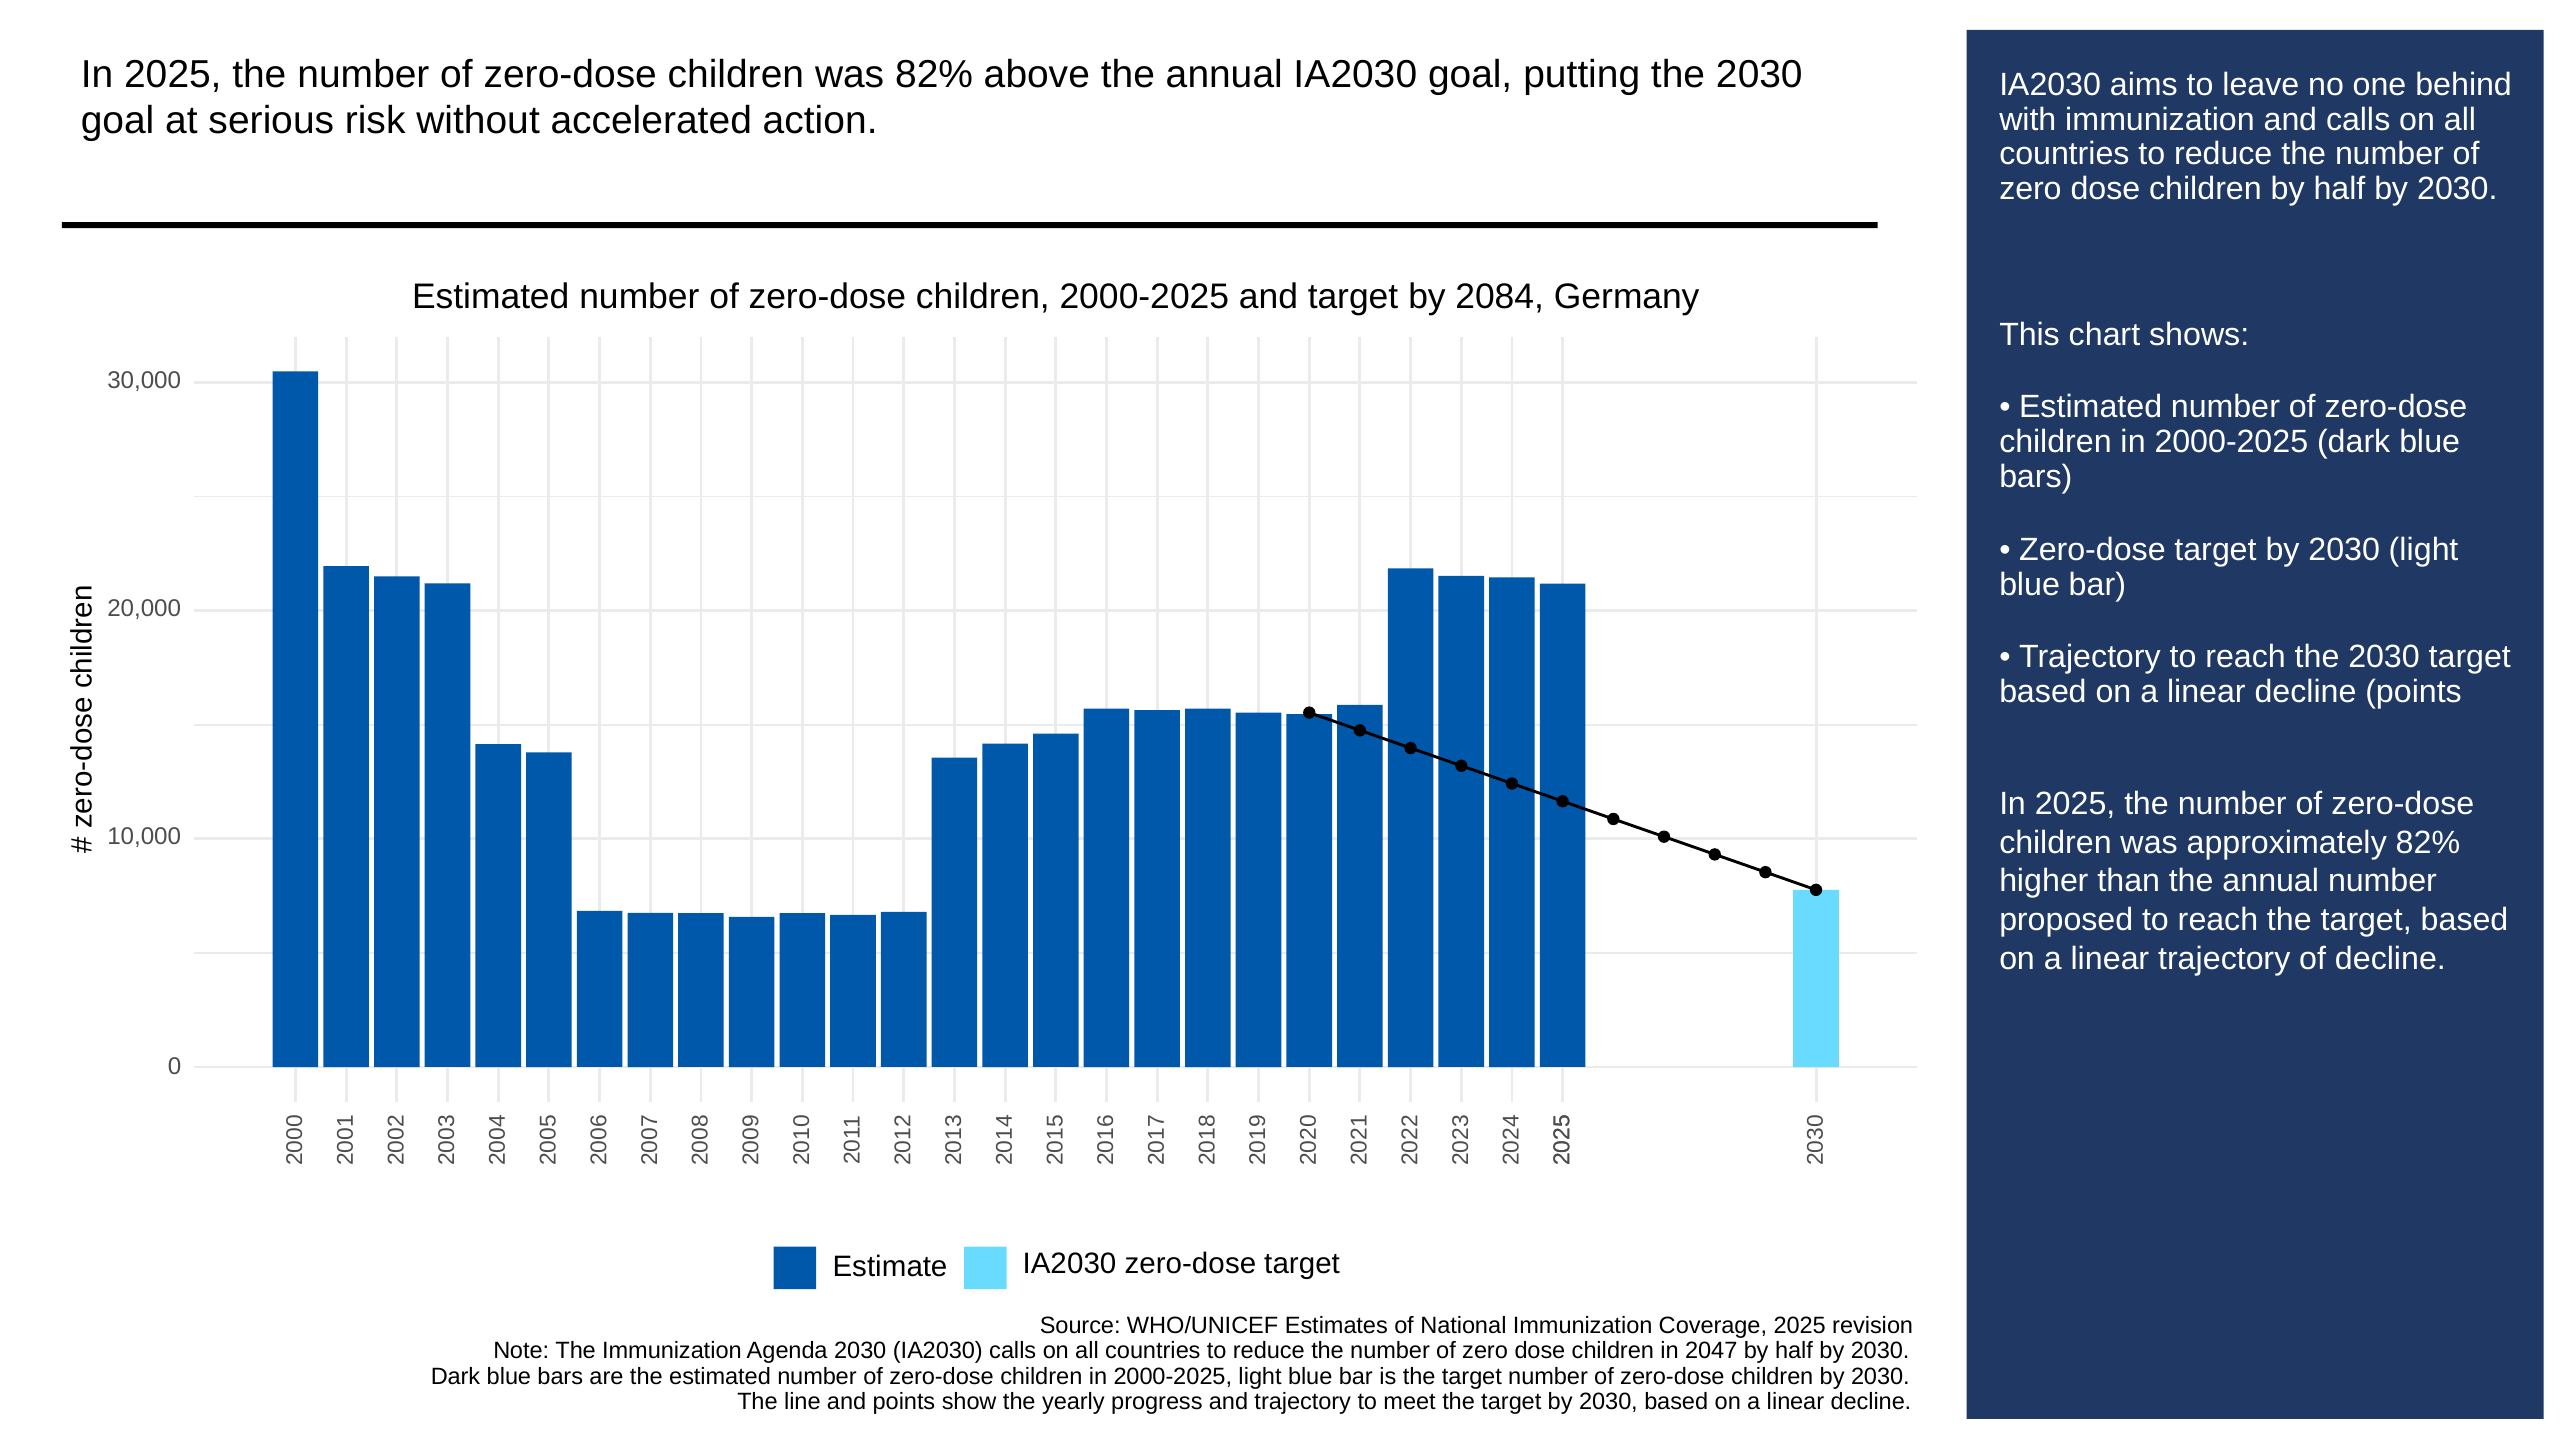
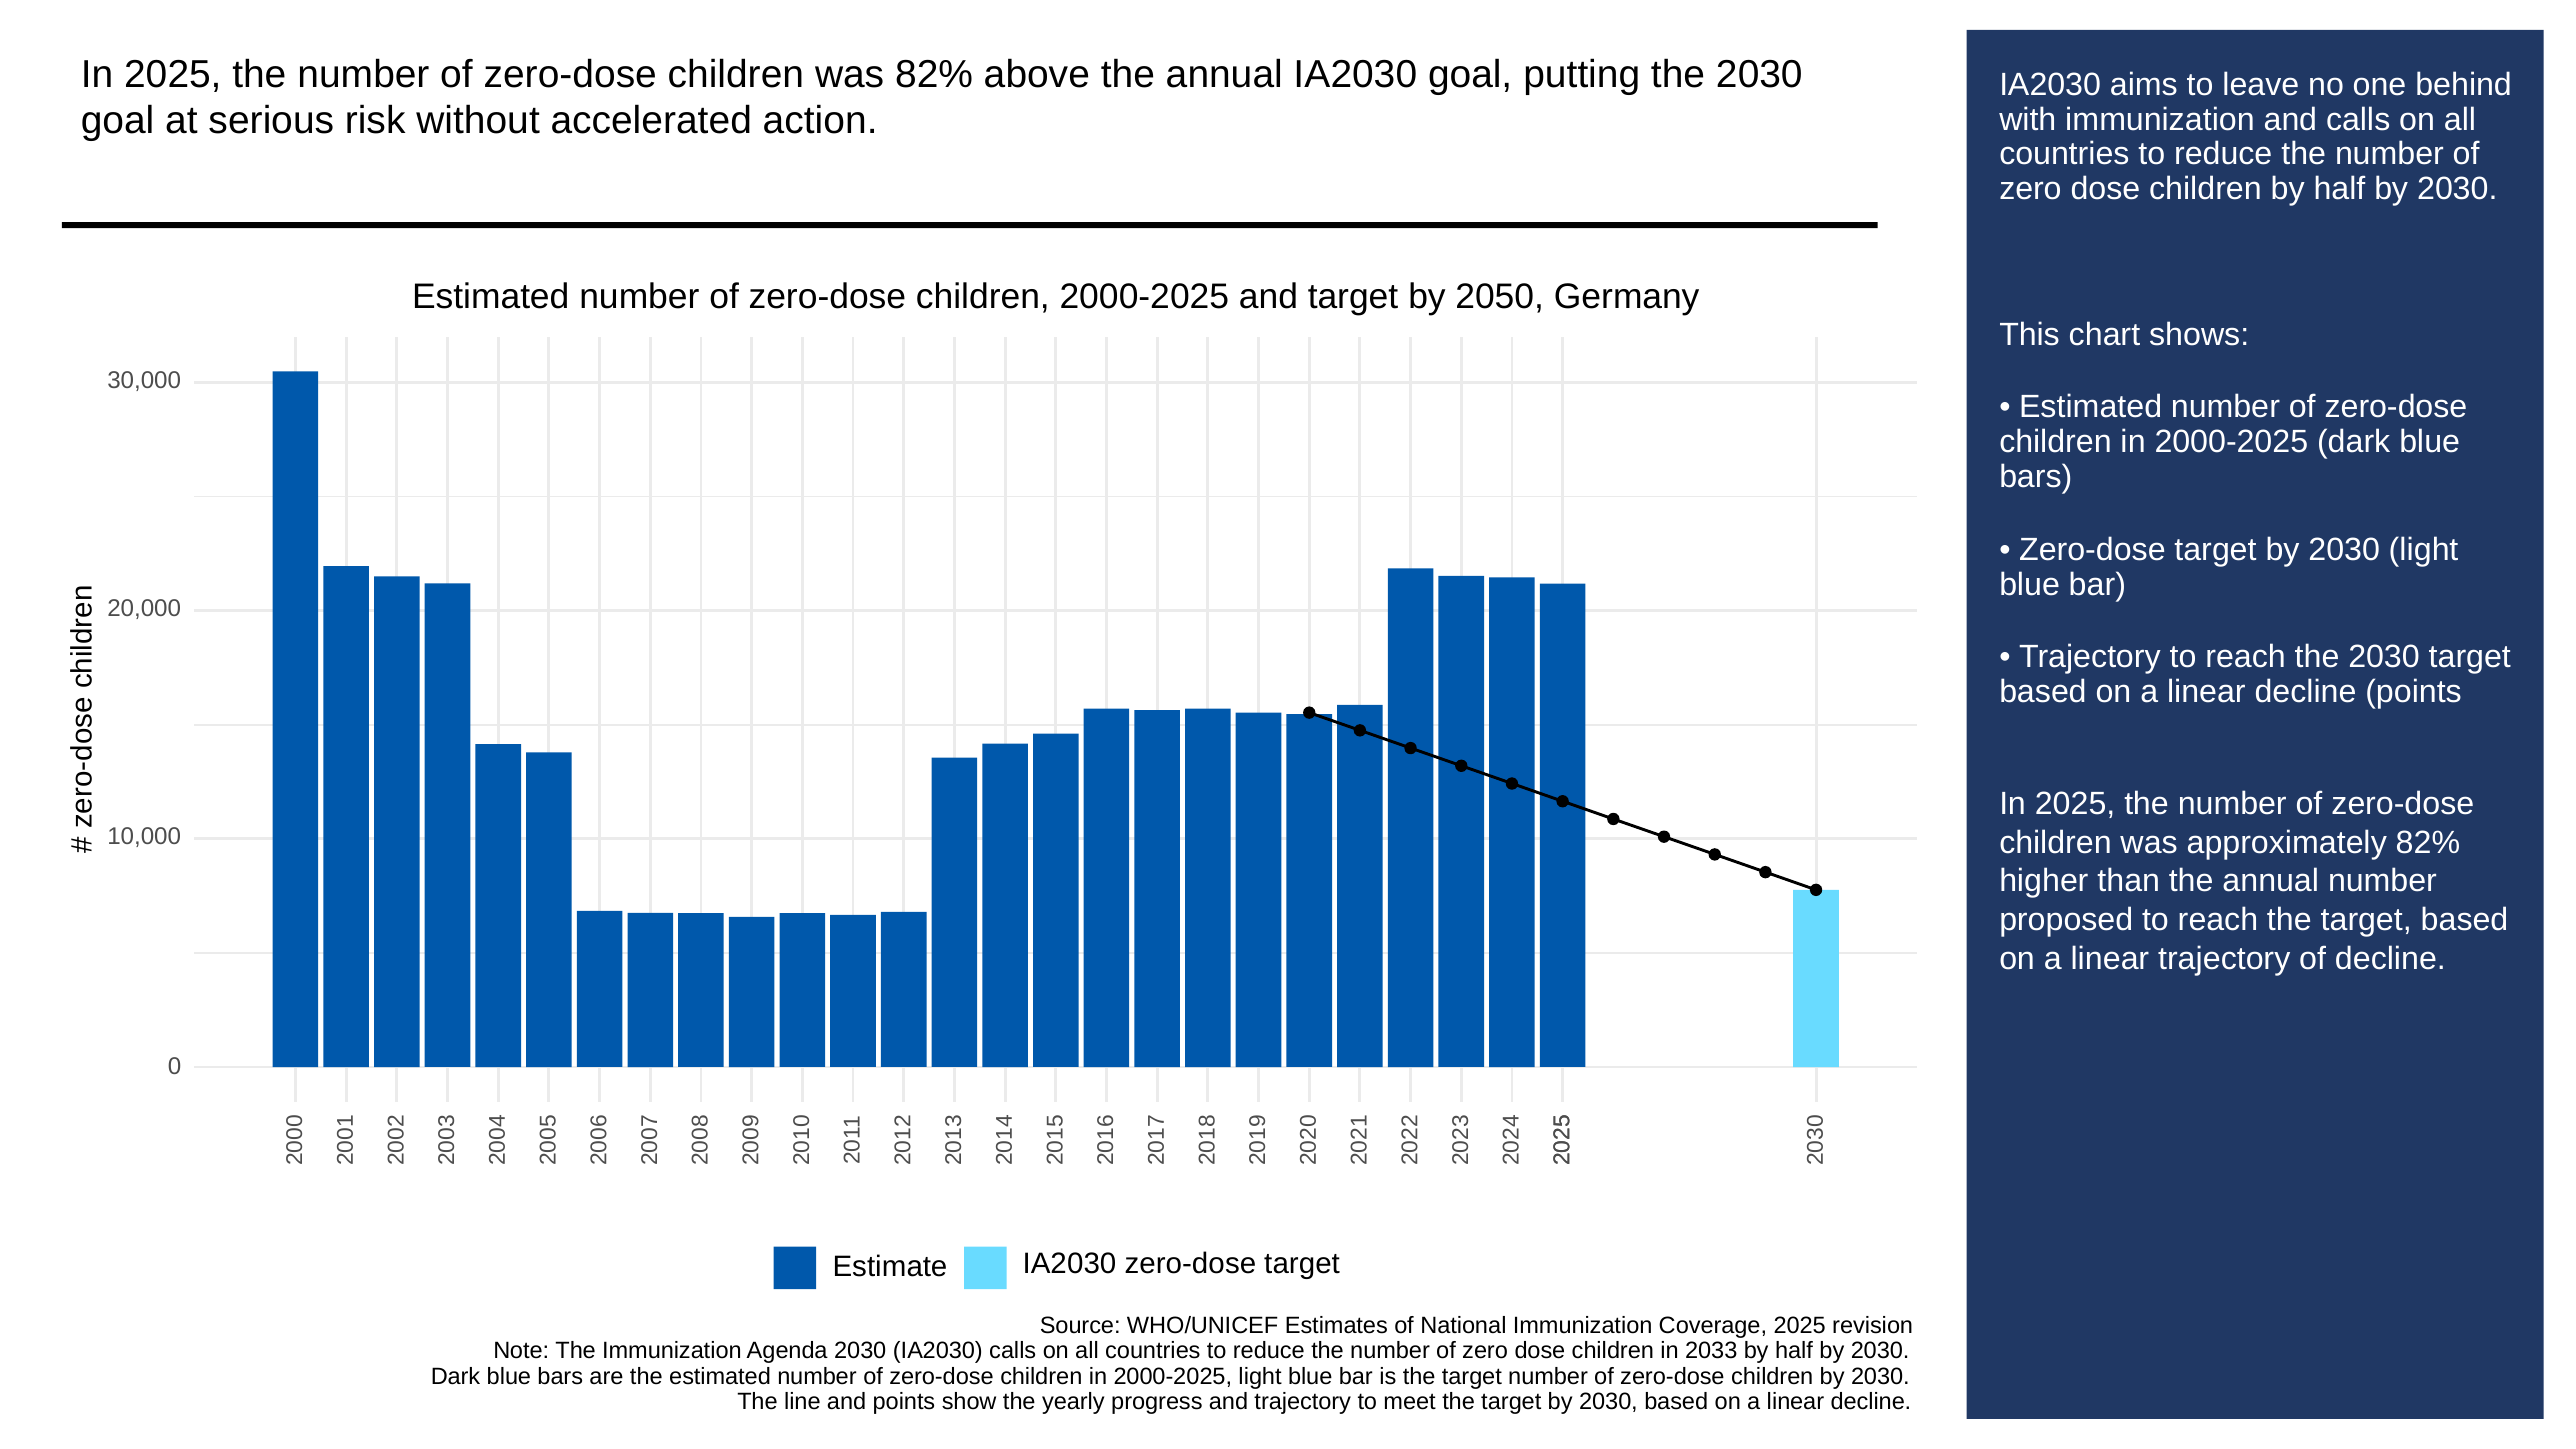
2084: 2084 -> 2050 (1500, 297)
2047: 2047 -> 2033 (1711, 1351)
